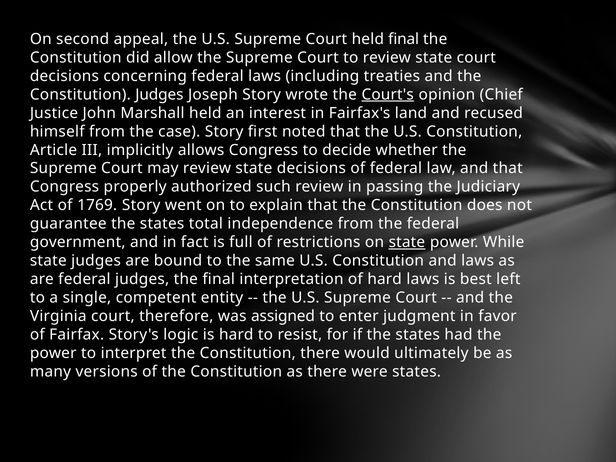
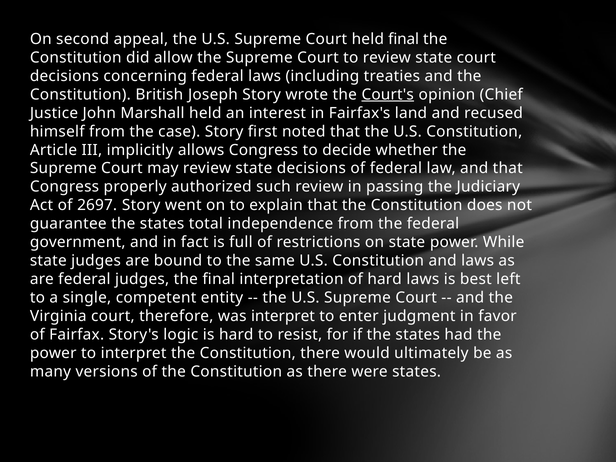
Constitution Judges: Judges -> British (159, 94)
1769: 1769 -> 2697 (97, 205)
state underline: present -> none (407, 242)
was assigned: assigned -> interpret (283, 316)
